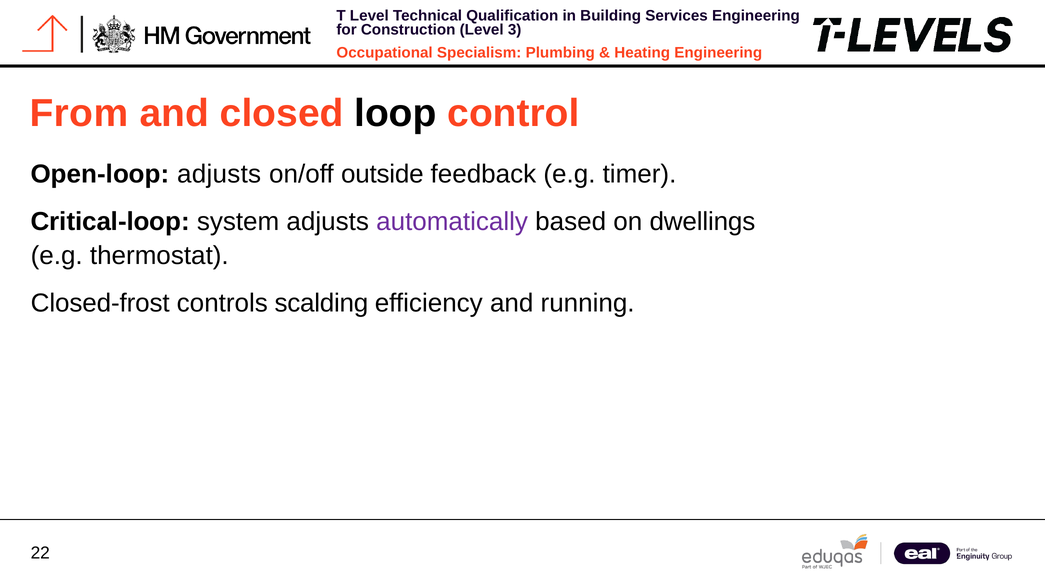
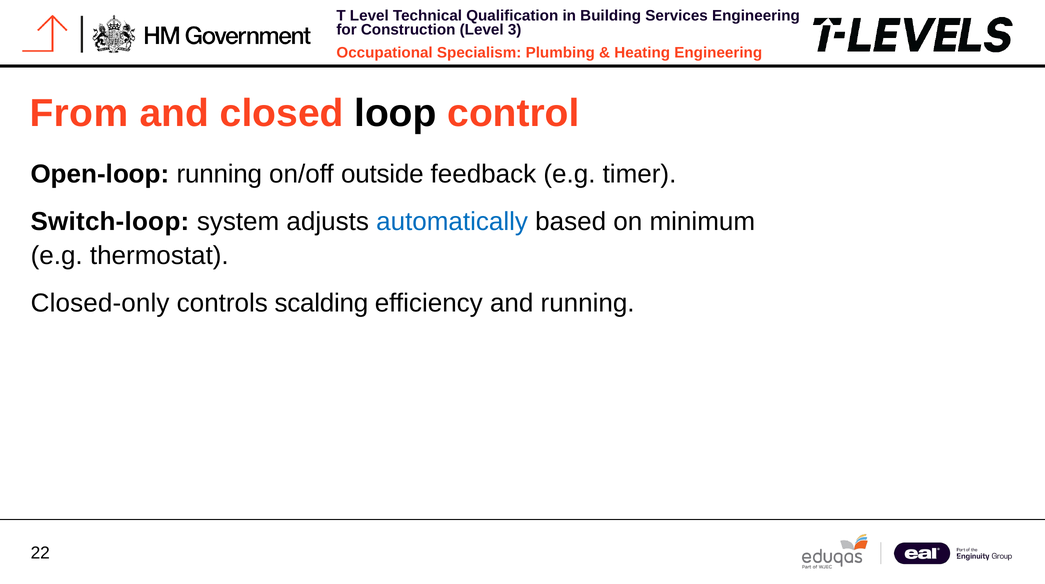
Open-loop adjusts: adjusts -> running (219, 174)
Critical-loop: Critical-loop -> Switch-loop (110, 222)
automatically colour: purple -> blue (452, 222)
dwellings: dwellings -> minimum (702, 222)
Closed-frost: Closed-frost -> Closed-only (100, 303)
